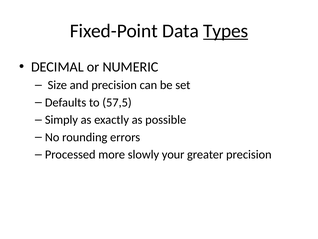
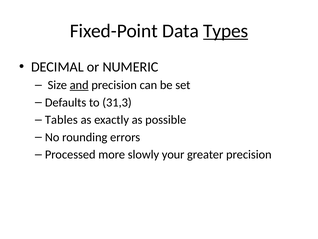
and underline: none -> present (79, 85)
57,5: 57,5 -> 31,3 (117, 102)
Simply: Simply -> Tables (61, 120)
